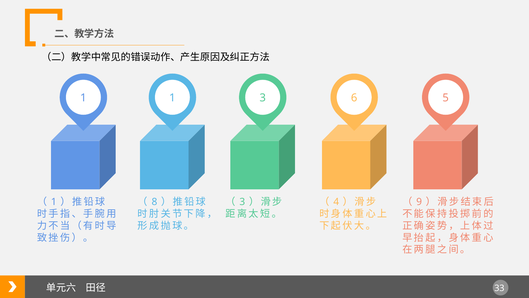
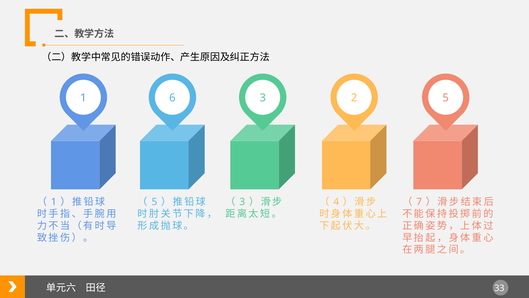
1 1: 1 -> 6 (172, 98)
6: 6 -> 2 (354, 98)
8: 8 -> 5 (154, 202)
9: 9 -> 7 (419, 202)
